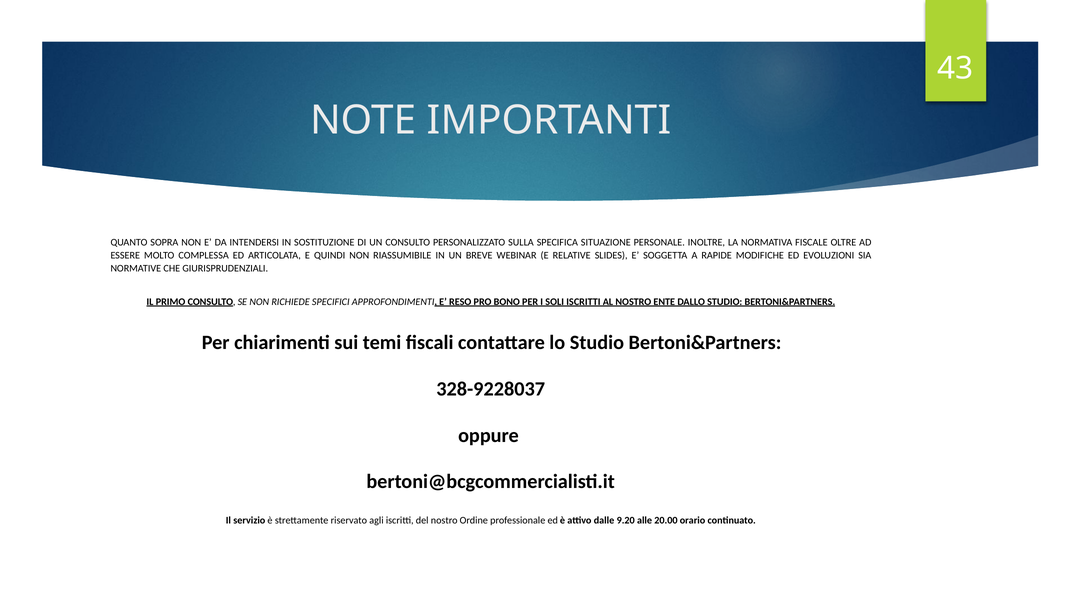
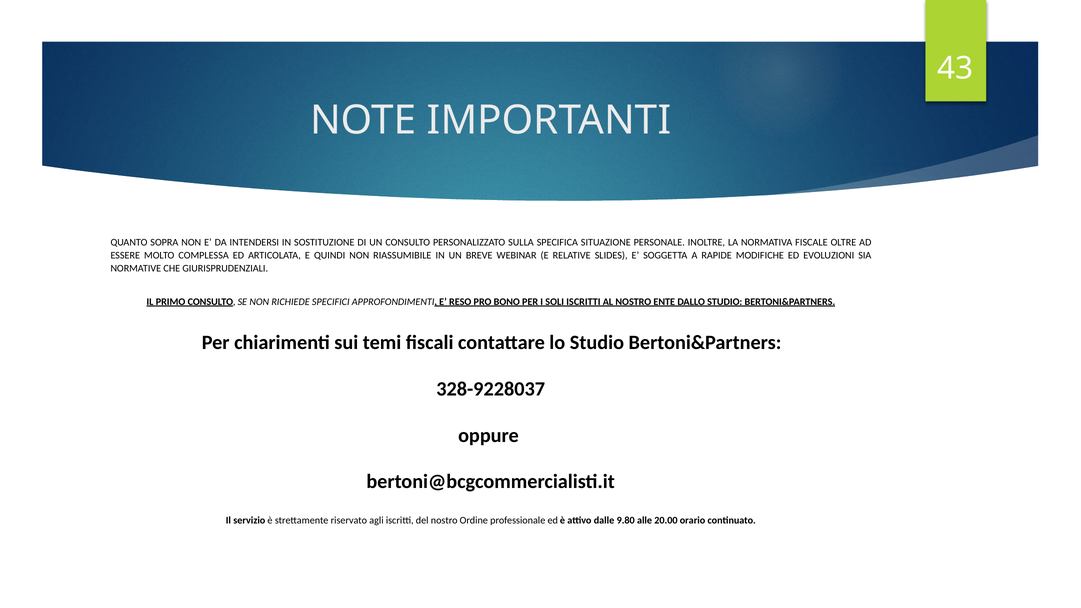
9.20: 9.20 -> 9.80 (626, 520)
